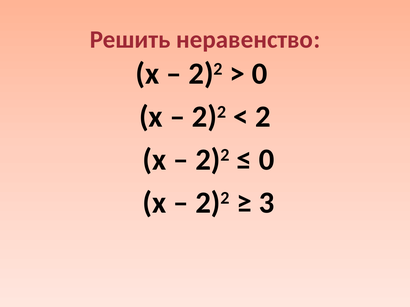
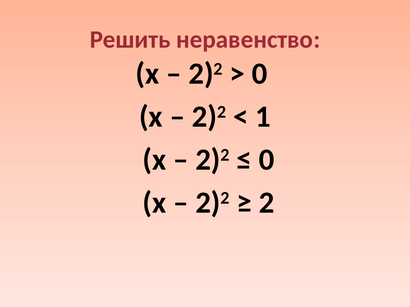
2: 2 -> 1 (263, 117)
3: 3 -> 2 (267, 203)
